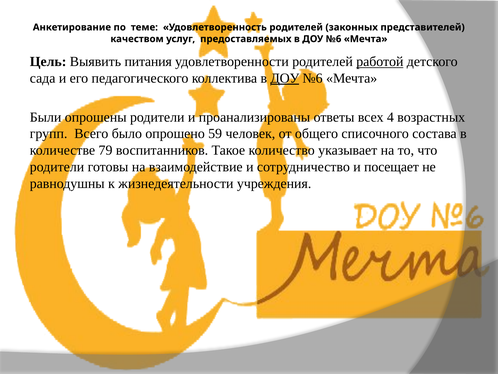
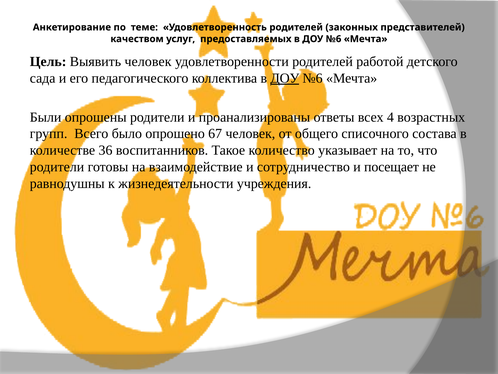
Выявить питания: питания -> человек (148, 62)
работой underline: present -> none (380, 62)
59: 59 -> 67 (215, 134)
79: 79 -> 36 (105, 150)
